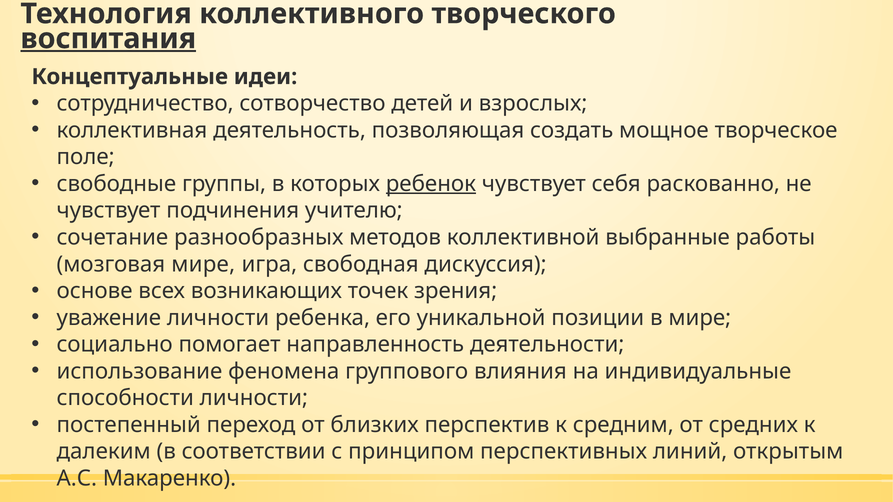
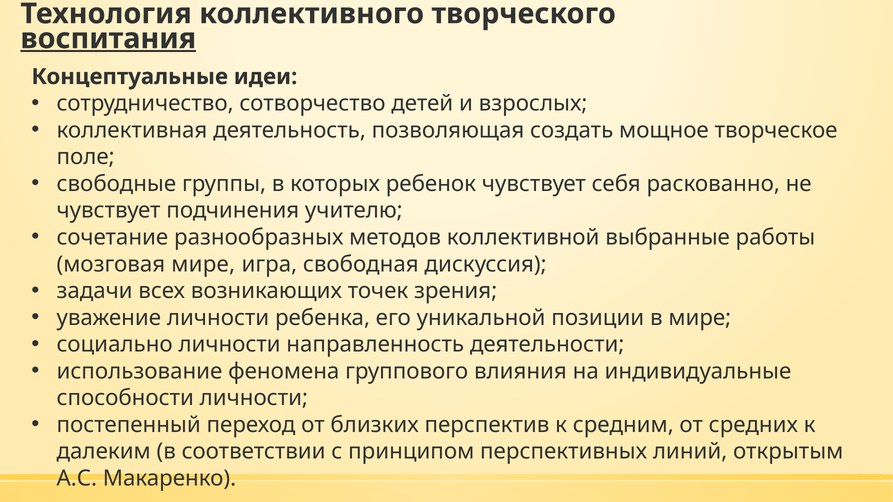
ребенок underline: present -> none (431, 184)
основе: основе -> задачи (95, 291)
социально помогает: помогает -> личности (230, 345)
